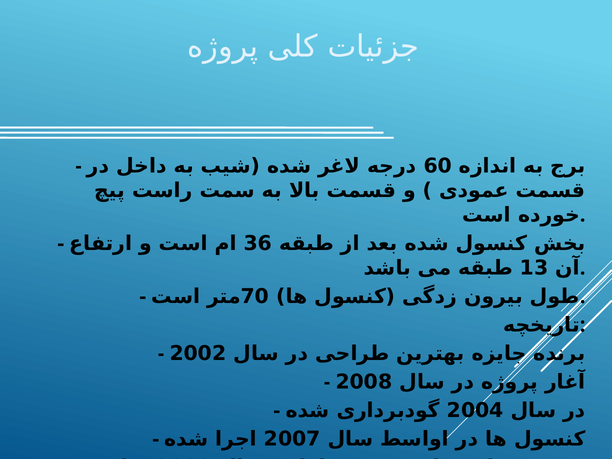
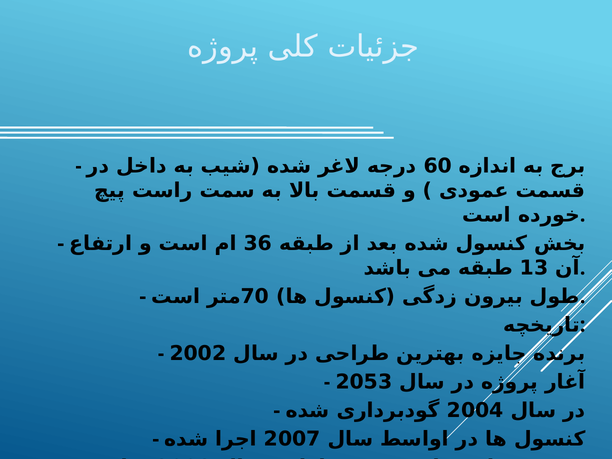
2008: 2008 -> 2053 (364, 382)
